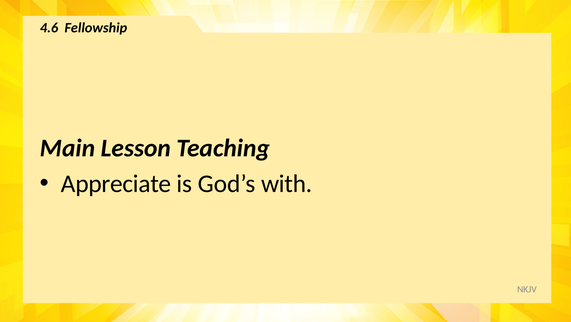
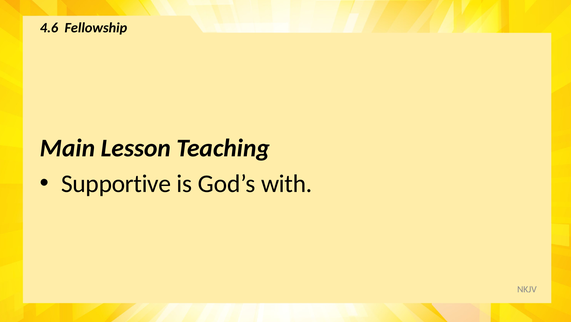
Appreciate: Appreciate -> Supportive (116, 184)
